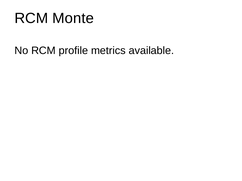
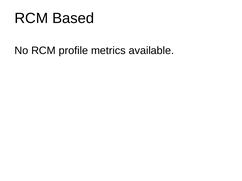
Monte: Monte -> Based (73, 18)
